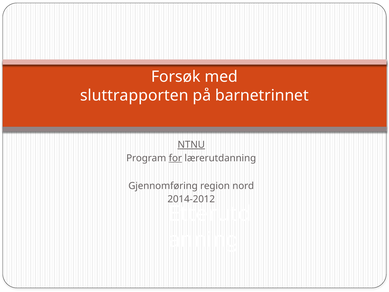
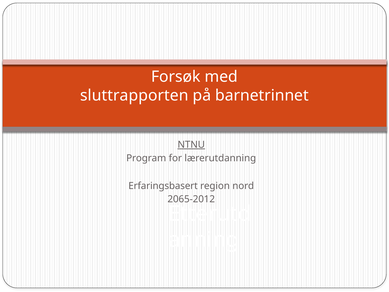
for underline: present -> none (175, 158)
Gjennomføring: Gjennomføring -> Erfaringsbasert (163, 186)
2014-2012: 2014-2012 -> 2065-2012 (191, 199)
